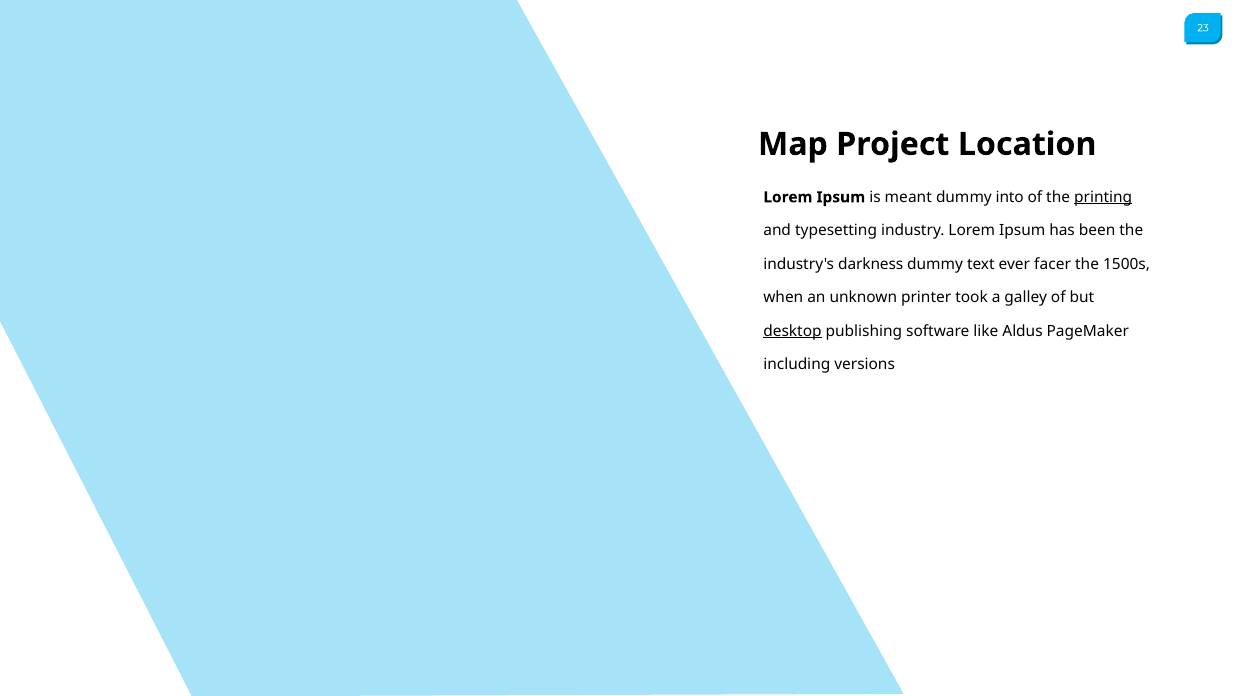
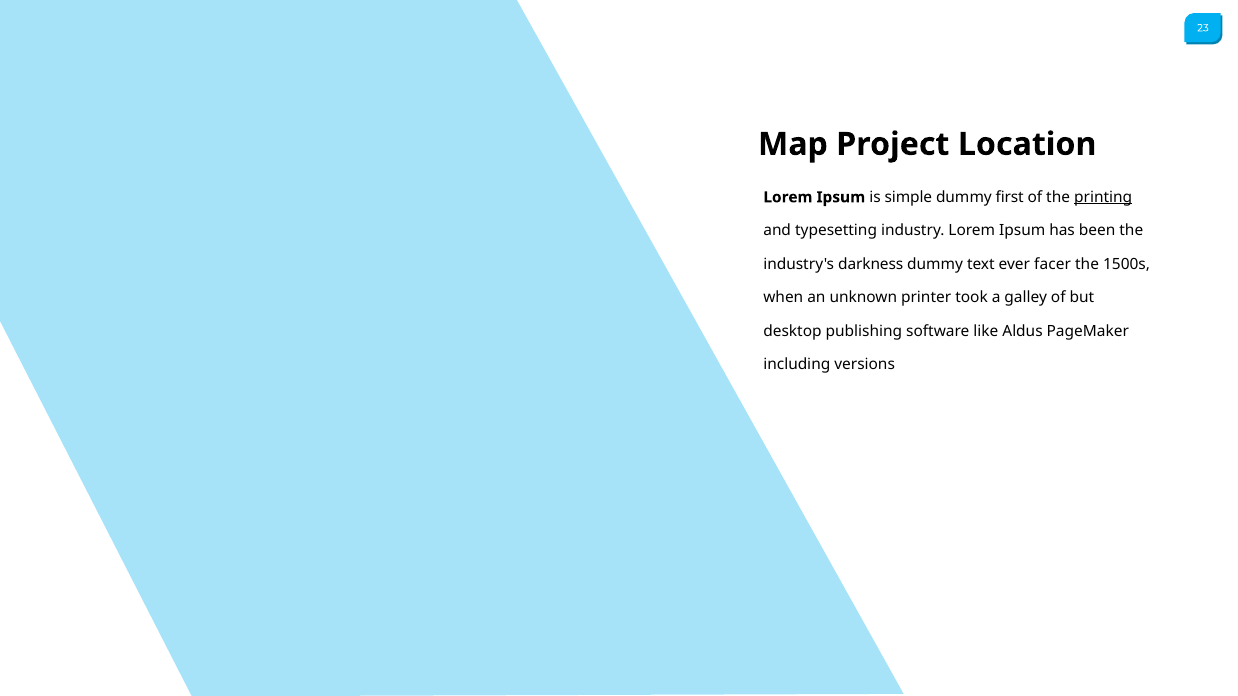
meant: meant -> simple (908, 197)
into: into -> first (1010, 197)
desktop underline: present -> none (793, 331)
